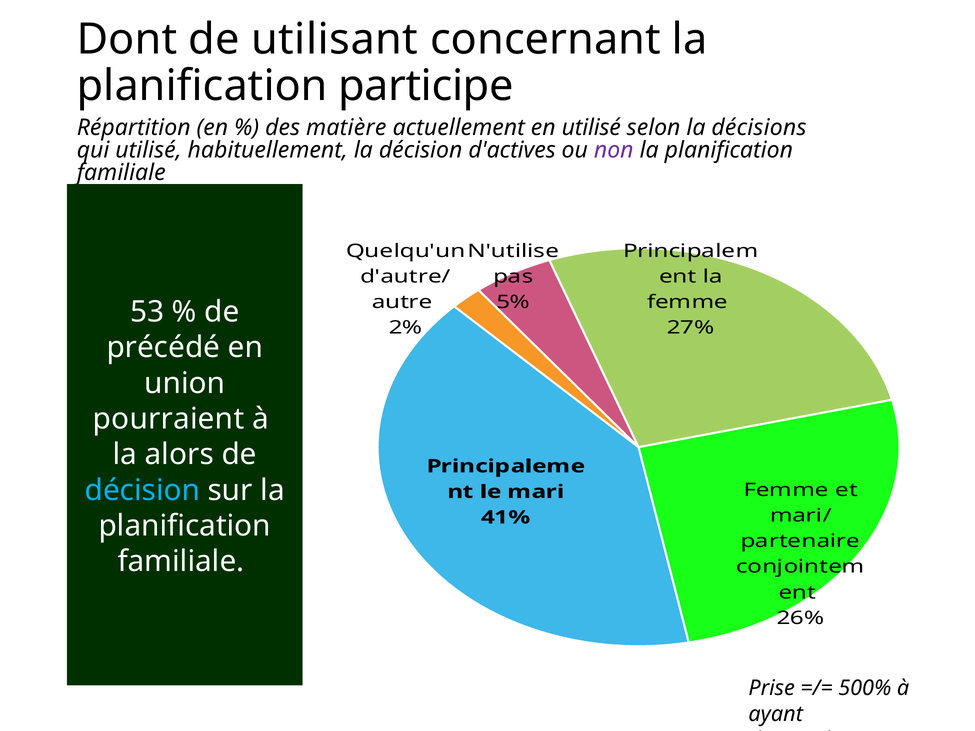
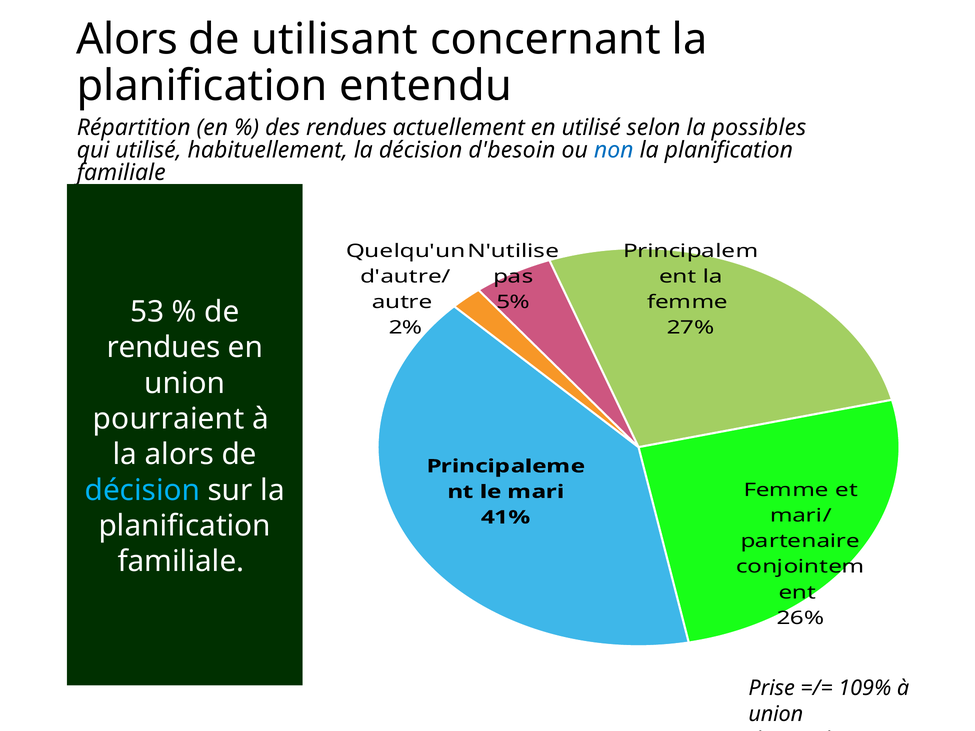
Dont: Dont -> Alors (127, 39)
participe: participe -> entendu (426, 86)
des matière: matière -> rendues (346, 128)
décisions: décisions -> possibles (759, 128)
d'actives: d'actives -> d'besoin (512, 150)
non colour: purple -> blue (614, 150)
précédé: précédé -> rendues (163, 348)
500%: 500% -> 109% (865, 688)
ayant: ayant -> union (776, 714)
